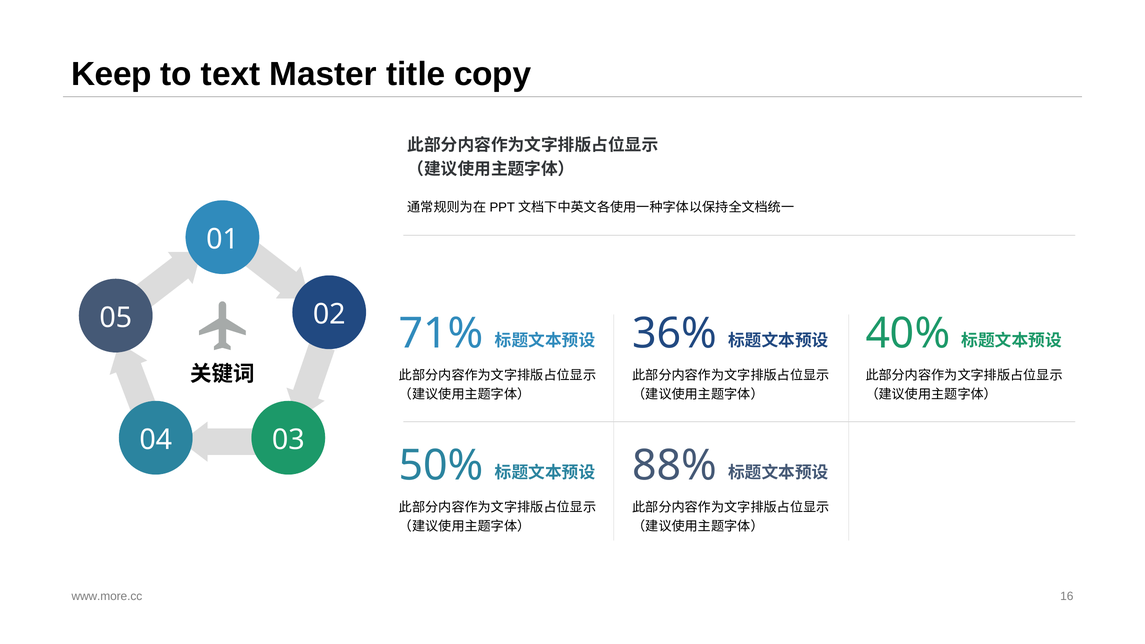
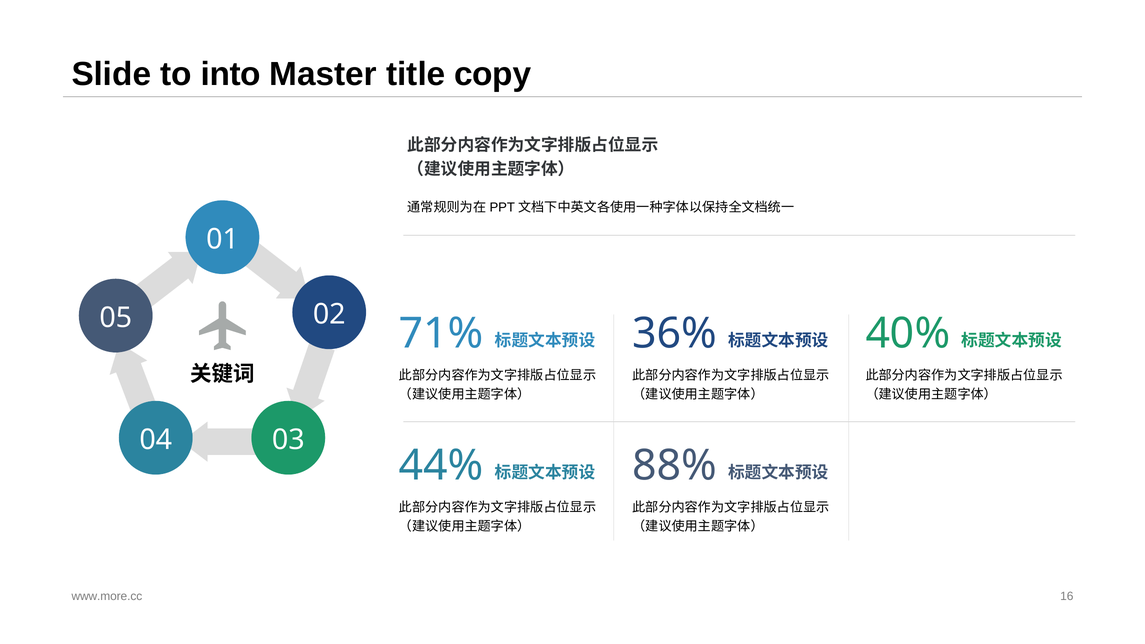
Keep: Keep -> Slide (111, 74)
text: text -> into (231, 74)
50%: 50% -> 44% (441, 466)
